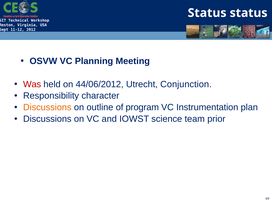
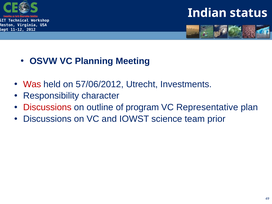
Status: Status -> Indian (207, 13)
44/06/2012: 44/06/2012 -> 57/06/2012 (100, 84)
Conjunction: Conjunction -> Investments (186, 84)
Discussions colour: orange -> red (47, 107)
Instrumentation: Instrumentation -> Representative (207, 107)
